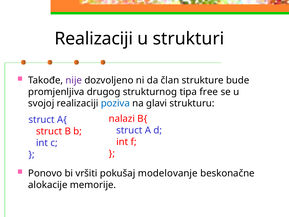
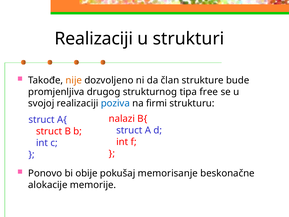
nije colour: purple -> orange (74, 80)
glavi: glavi -> firmi (157, 103)
vršiti: vršiti -> obije (87, 173)
modelovanje: modelovanje -> memorisanje (168, 173)
